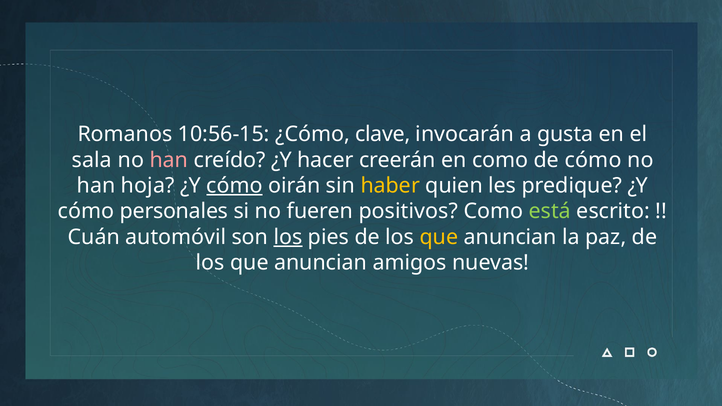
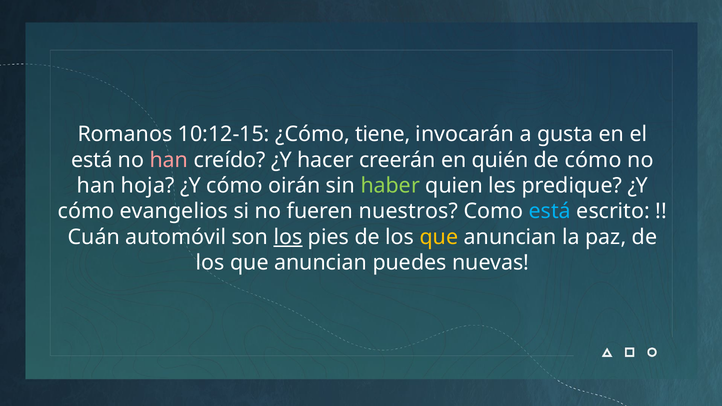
10:56-15: 10:56-15 -> 10:12-15 (224, 134)
clave: clave -> tiene (383, 134)
sala: sala -> está (92, 160)
en como: como -> quién (500, 160)
cómo underline: present -> none (235, 186)
haber colour: yellow -> light green (390, 186)
personales: personales -> evangelios (174, 211)
positivos: positivos -> nuestros (408, 211)
está colour: light green -> light blue (550, 211)
amigos: amigos -> puedes (410, 263)
